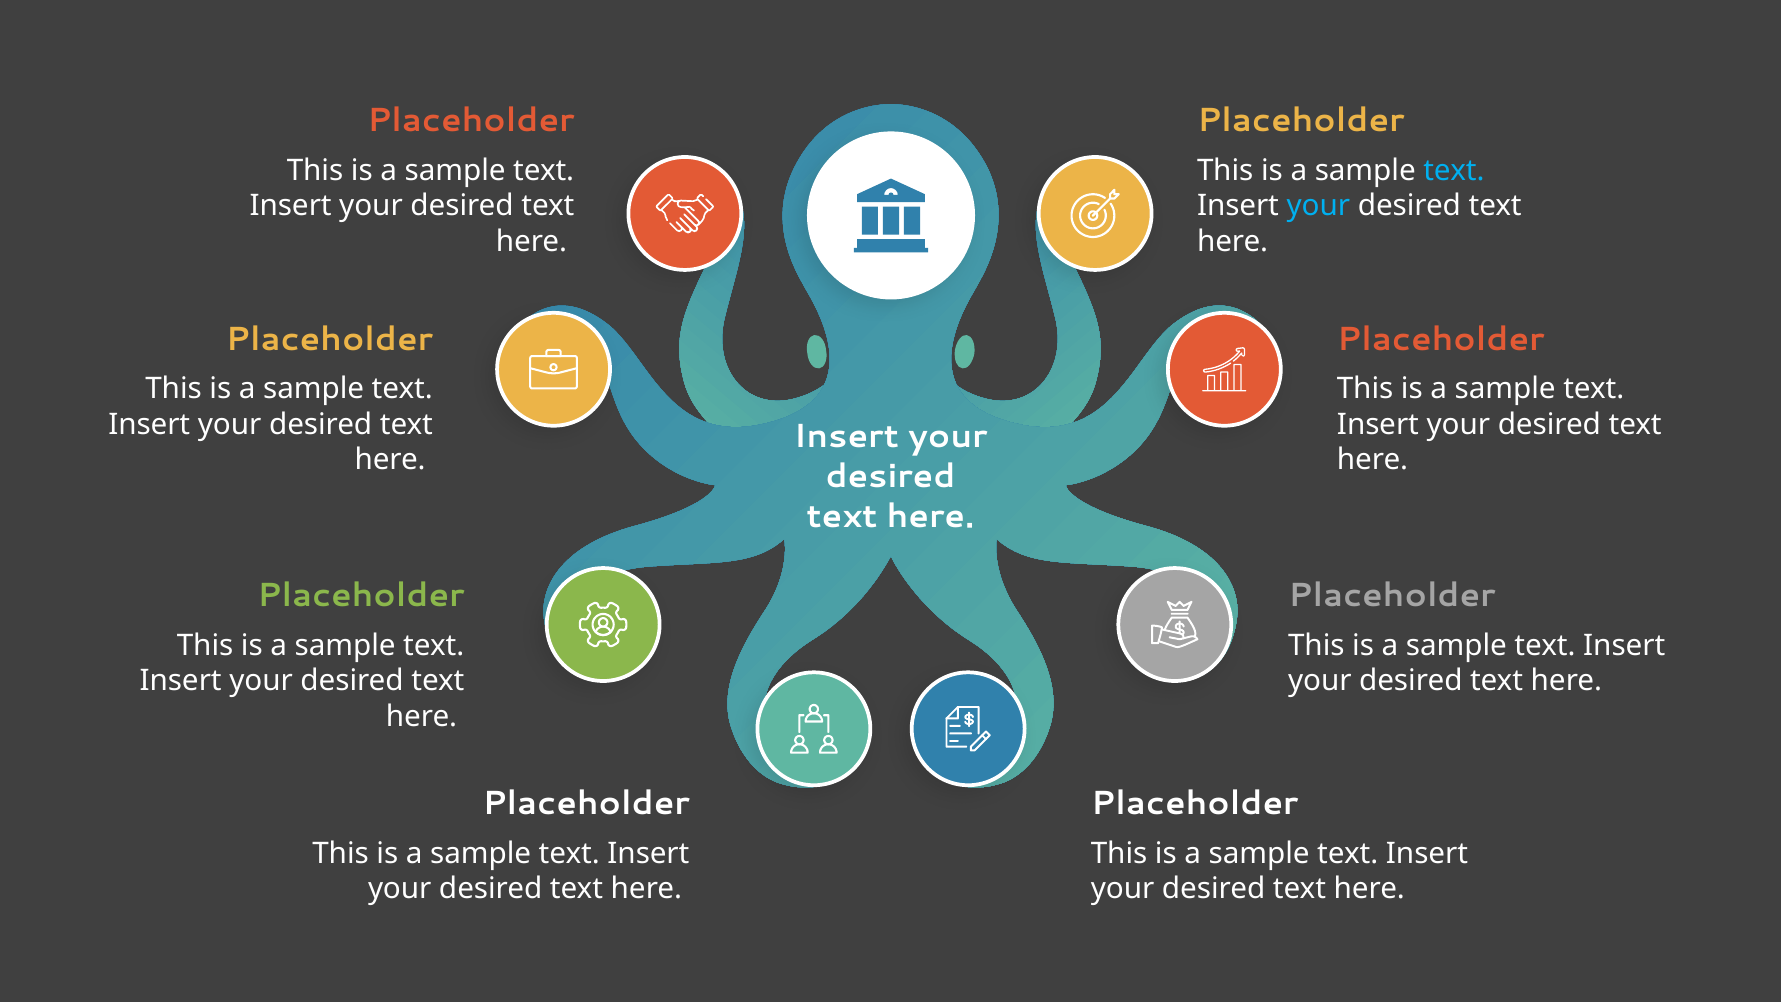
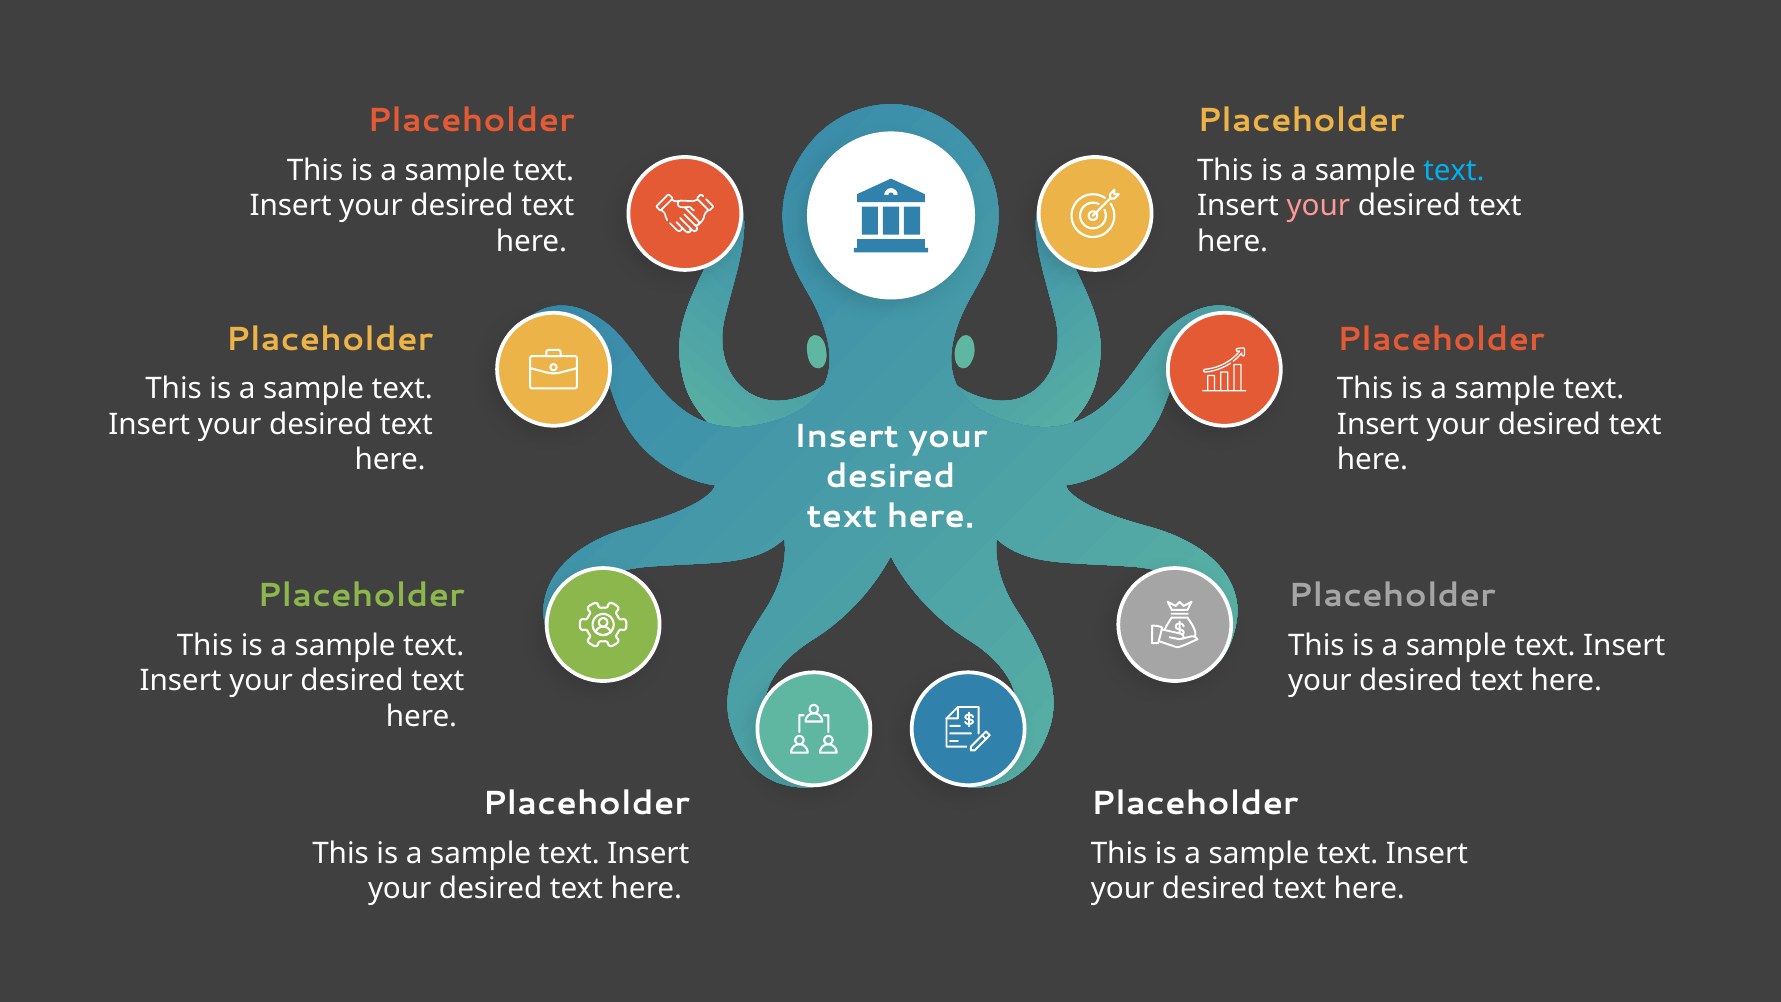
your colour: light blue -> pink (1318, 206)
